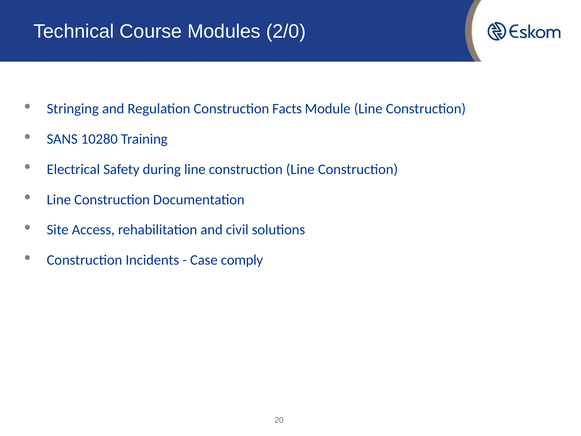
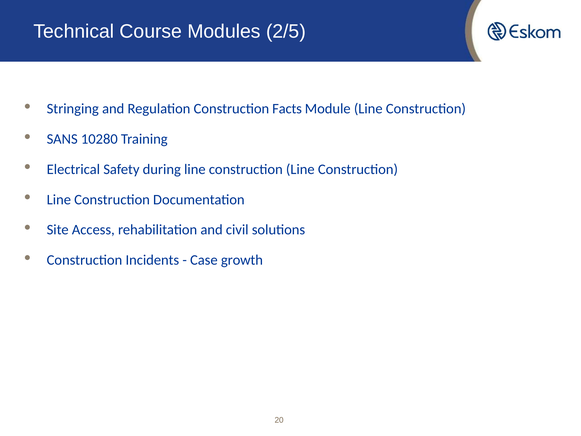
2/0: 2/0 -> 2/5 (286, 31)
comply: comply -> growth (242, 260)
